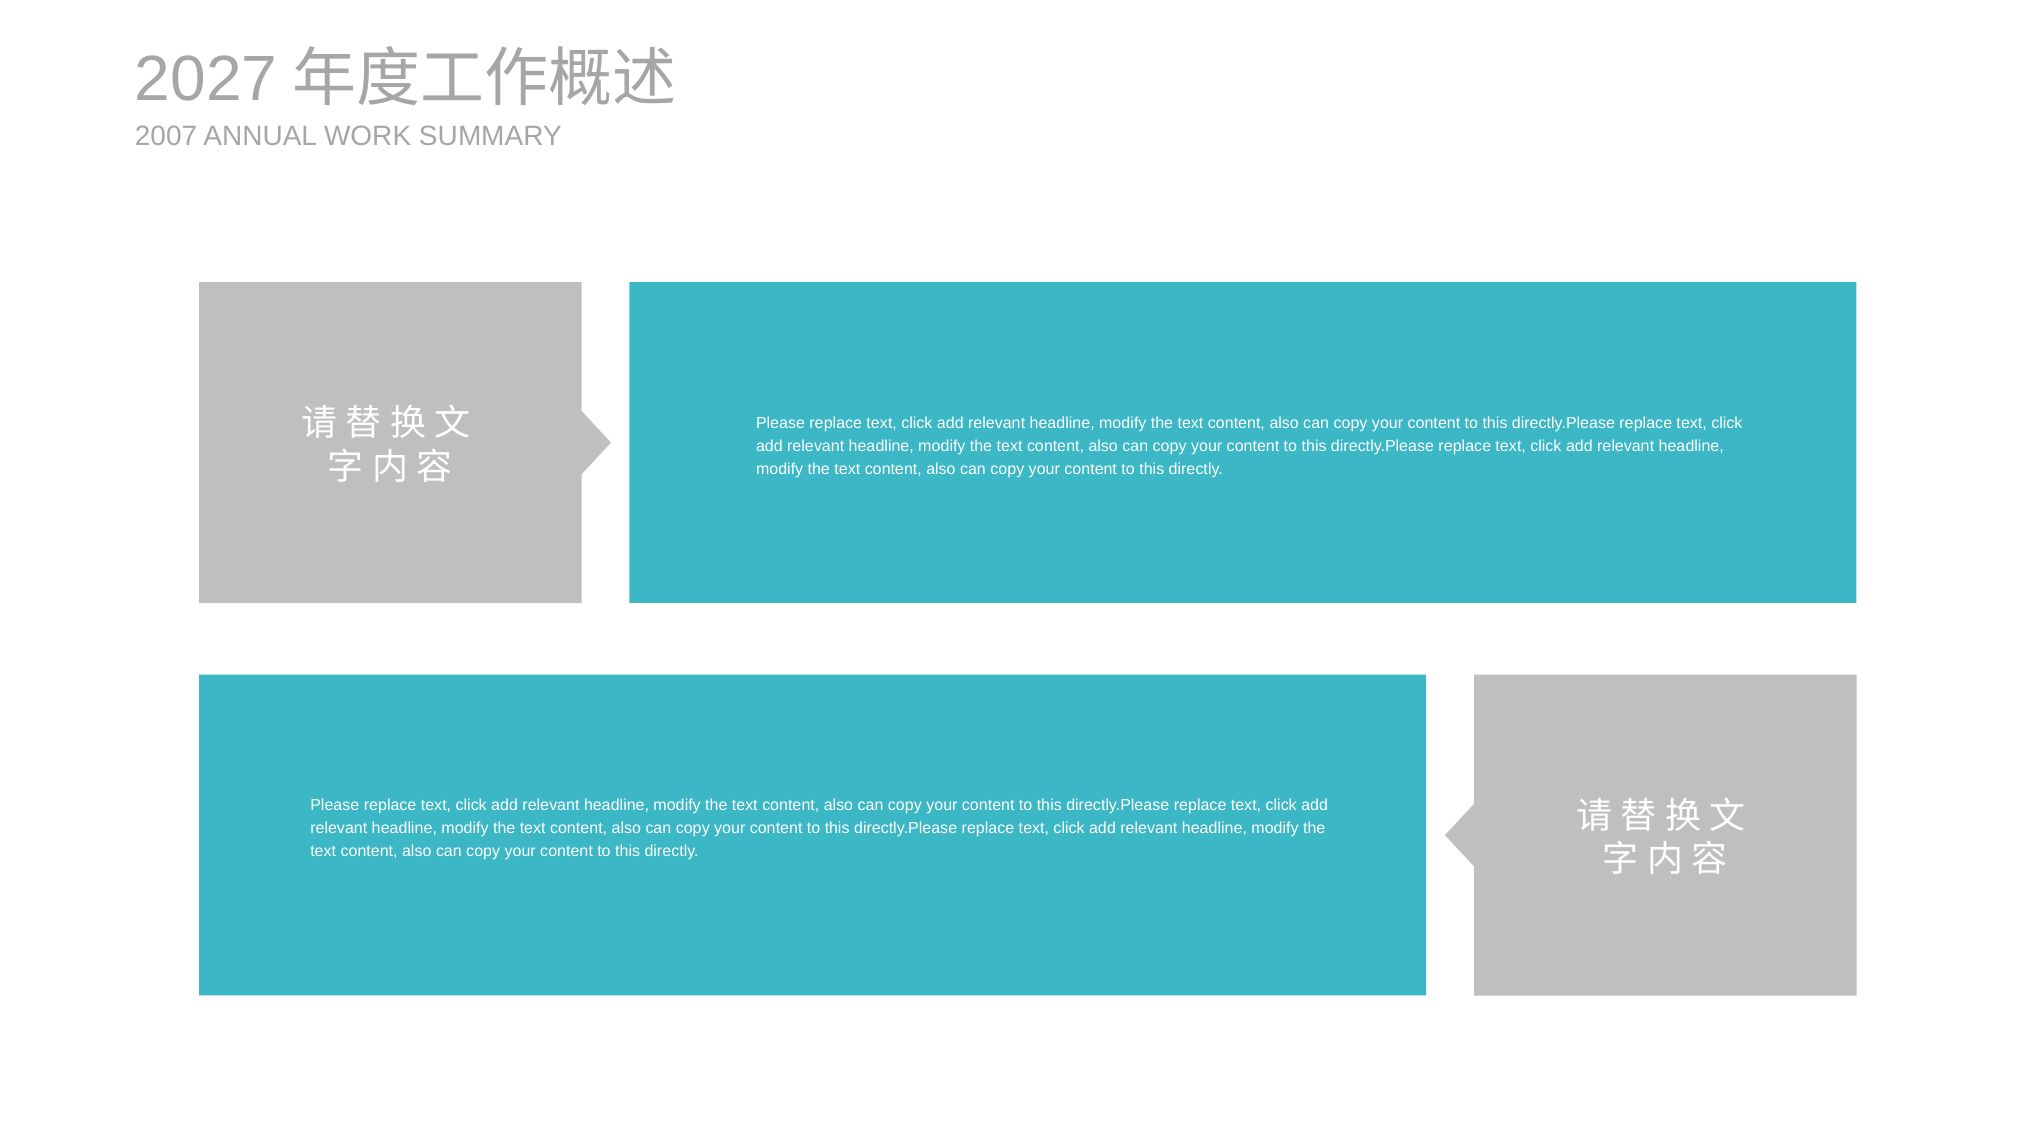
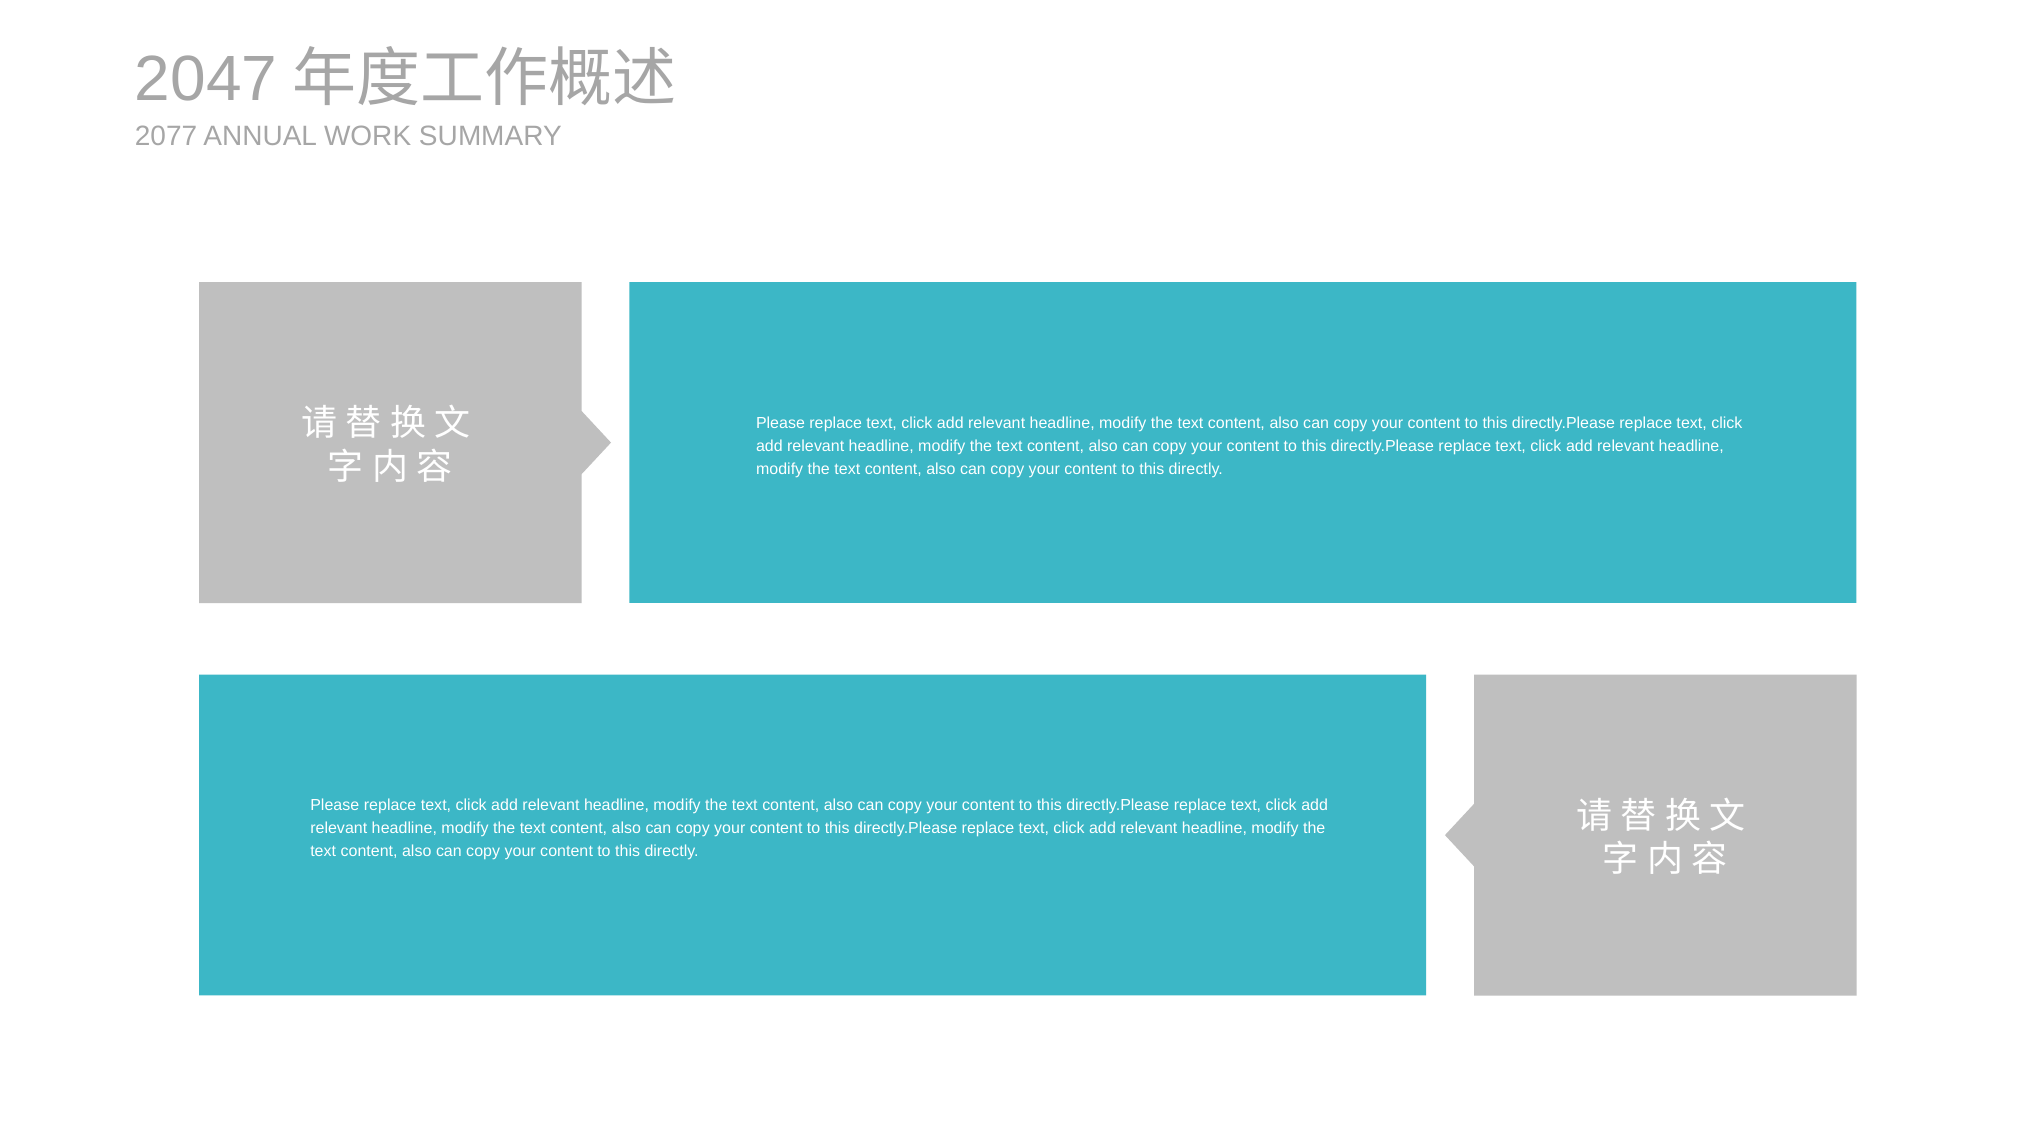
2027: 2027 -> 2047 (206, 80)
2007: 2007 -> 2077 (166, 136)
